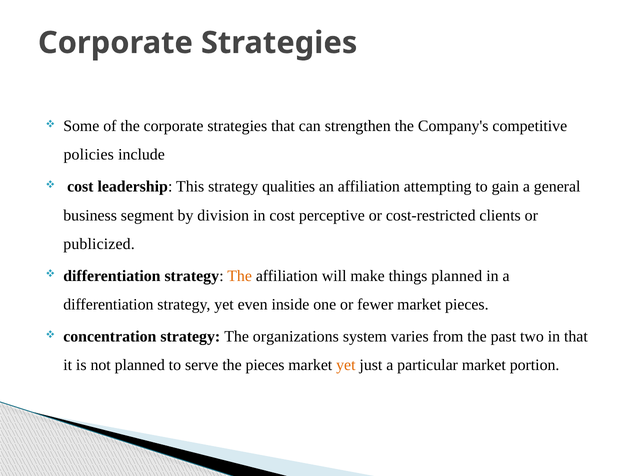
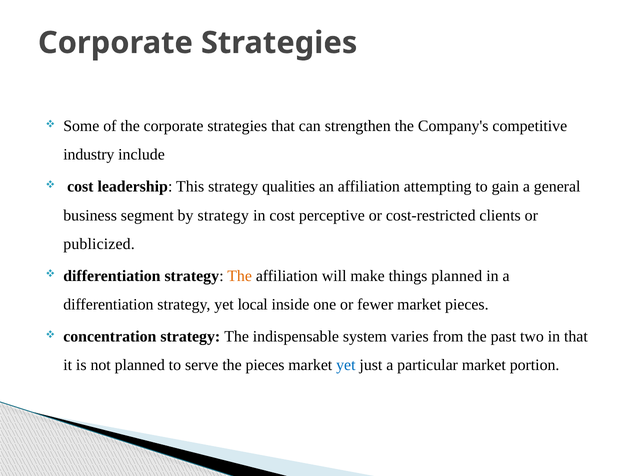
policies: policies -> industry (89, 154)
by division: division -> strategy (223, 215)
even: even -> local (253, 304)
organizations: organizations -> indispensable (296, 336)
yet colour: orange -> blue (346, 365)
